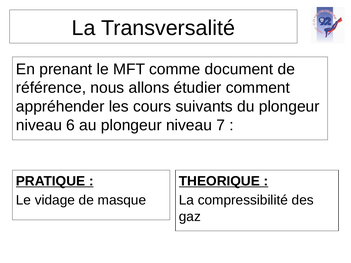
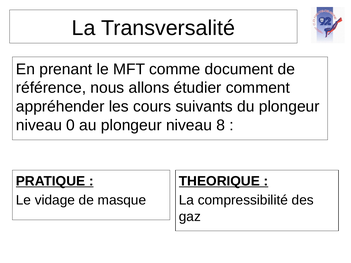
6: 6 -> 0 (71, 125)
7: 7 -> 8 (221, 125)
